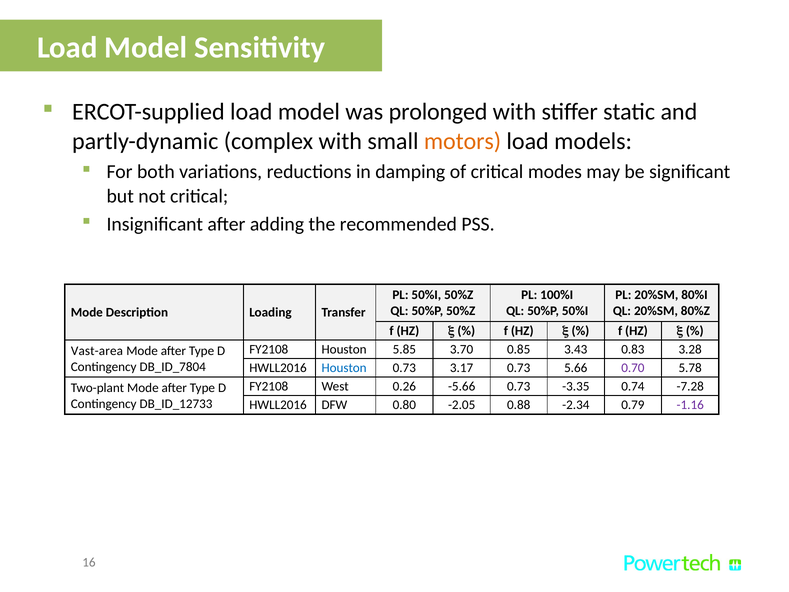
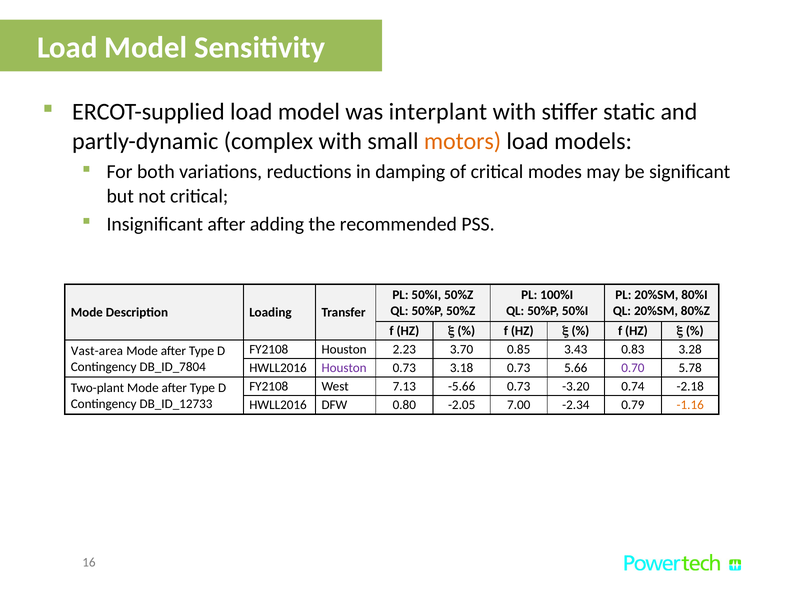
prolonged: prolonged -> interplant (438, 112)
5.85: 5.85 -> 2.23 (404, 349)
Houston colour: blue -> purple (344, 368)
3.17: 3.17 -> 3.18 (462, 368)
0.26: 0.26 -> 7.13 (404, 386)
-3.35: -3.35 -> -3.20 (576, 386)
-7.28: -7.28 -> -2.18 (690, 386)
0.88: 0.88 -> 7.00 (519, 405)
-1.16 colour: purple -> orange (690, 405)
